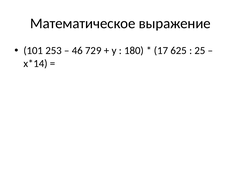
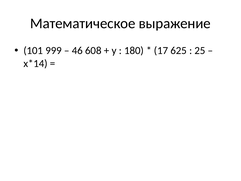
253: 253 -> 999 (54, 51)
729: 729 -> 608 (93, 51)
